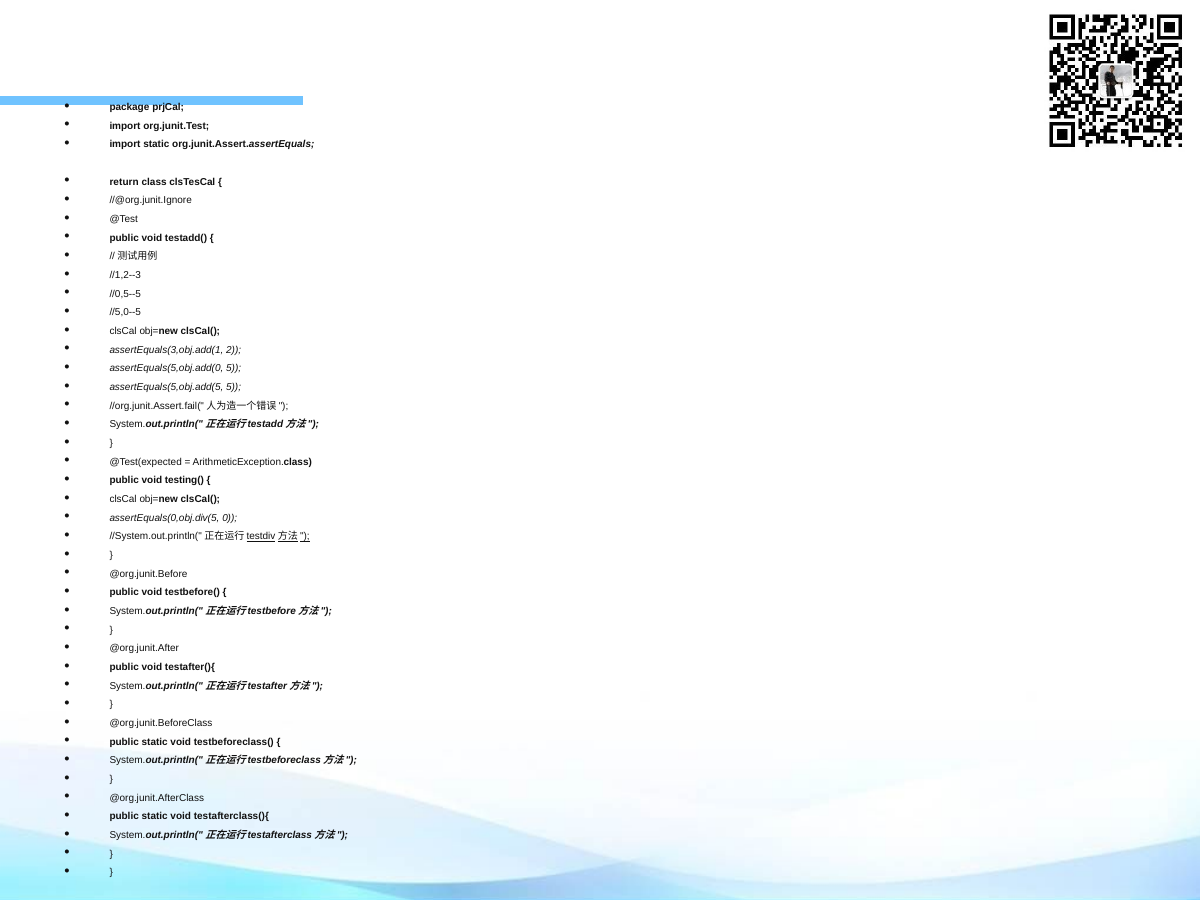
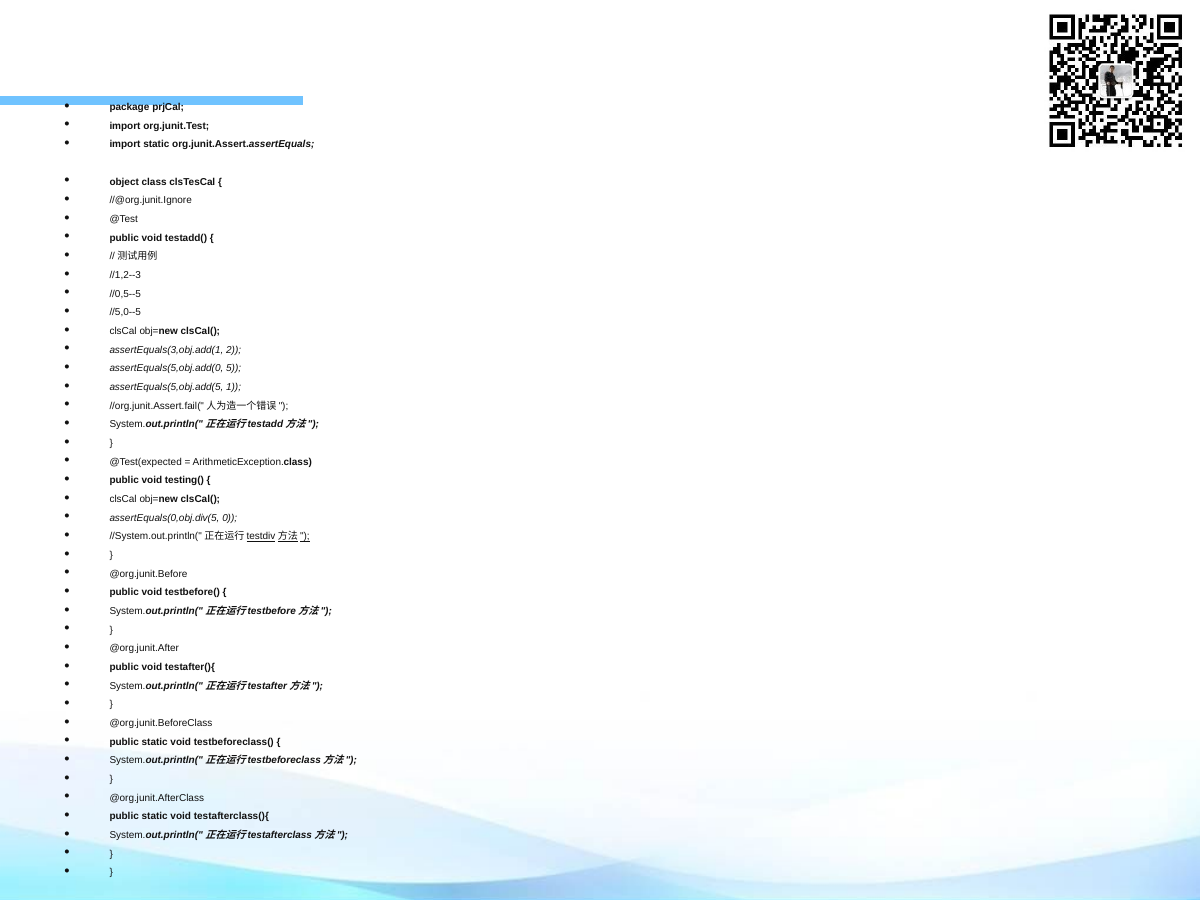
return: return -> object (124, 182)
assertEquals(5,obj.add(5 5: 5 -> 1 (234, 387)
